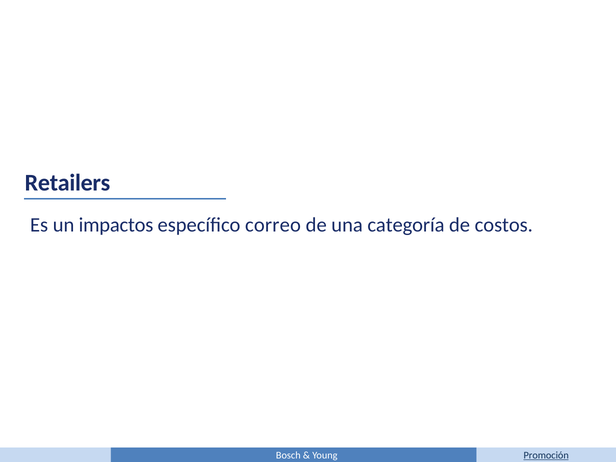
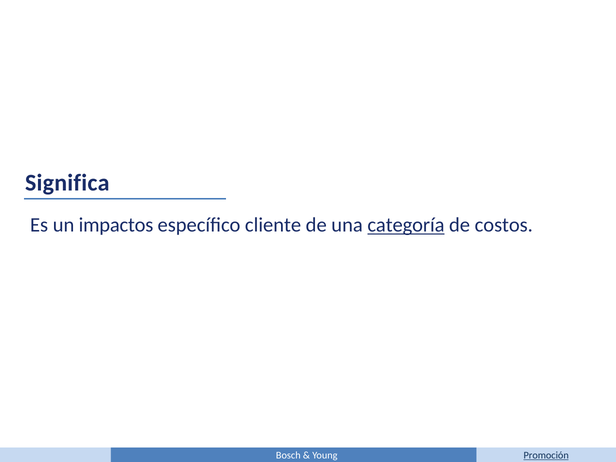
Retailers: Retailers -> Significa (67, 183)
correo: correo -> cliente (273, 225)
categoría underline: none -> present (406, 225)
